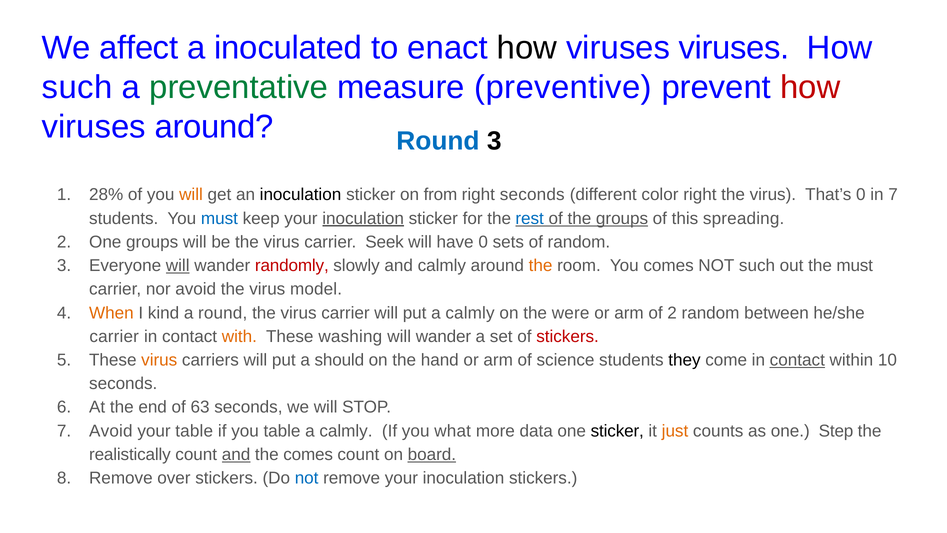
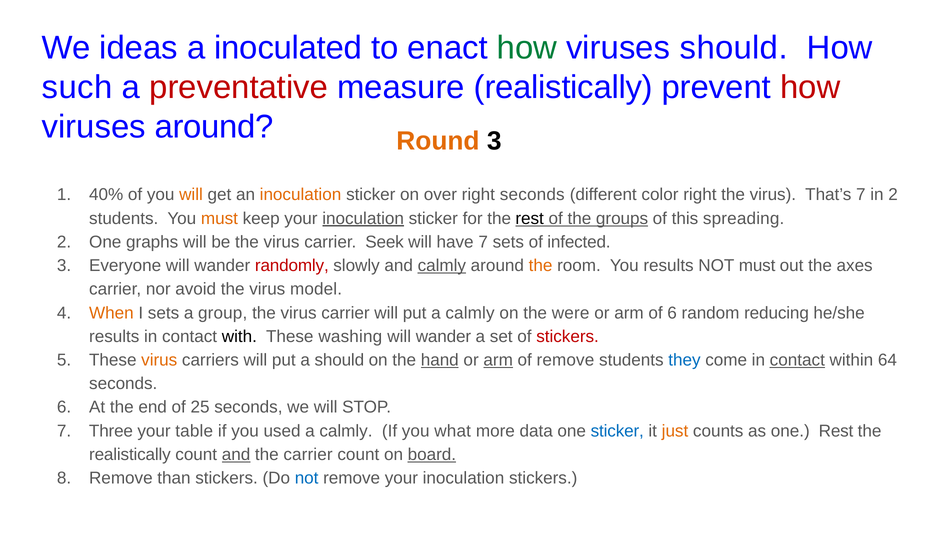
affect: affect -> ideas (139, 48)
how colour: black -> green (527, 48)
viruses viruses: viruses -> should (734, 48)
preventative colour: green -> red (239, 87)
measure preventive: preventive -> realistically (563, 87)
Round colour: blue -> orange (438, 141)
28%: 28% -> 40% (106, 195)
inoculation colour: black -> orange (300, 195)
from: from -> over (440, 195)
That’s 0: 0 -> 7 (861, 195)
in 7: 7 -> 2 (893, 195)
must colour: blue -> orange (219, 218)
rest colour: blue -> black (530, 218)
One groups: groups -> graphs (152, 242)
have 0: 0 -> 7 (483, 242)
of random: random -> infected (579, 242)
will underline: present -> none (178, 265)
calmly underline: none -> present (442, 265)
You comes: comes -> results (669, 265)
NOT such: such -> must (757, 265)
the must: must -> axes (855, 265)
I kind: kind -> sets (164, 313)
a round: round -> group (223, 313)
of 2: 2 -> 6 (672, 313)
between: between -> reducing (777, 313)
carrier: carrier -> results (114, 336)
with colour: orange -> black (239, 336)
hand underline: none -> present (440, 360)
arm underline: none -> present (498, 360)
of science: science -> remove (565, 360)
they colour: black -> blue (684, 360)
10: 10 -> 64 (887, 360)
63: 63 -> 25 (200, 407)
Avoid: Avoid -> Three (111, 431)
you table: table -> used (282, 431)
sticker colour: black -> blue (617, 431)
one Step: Step -> Rest (836, 431)
the comes: comes -> carrier (308, 454)
over: over -> than (174, 478)
